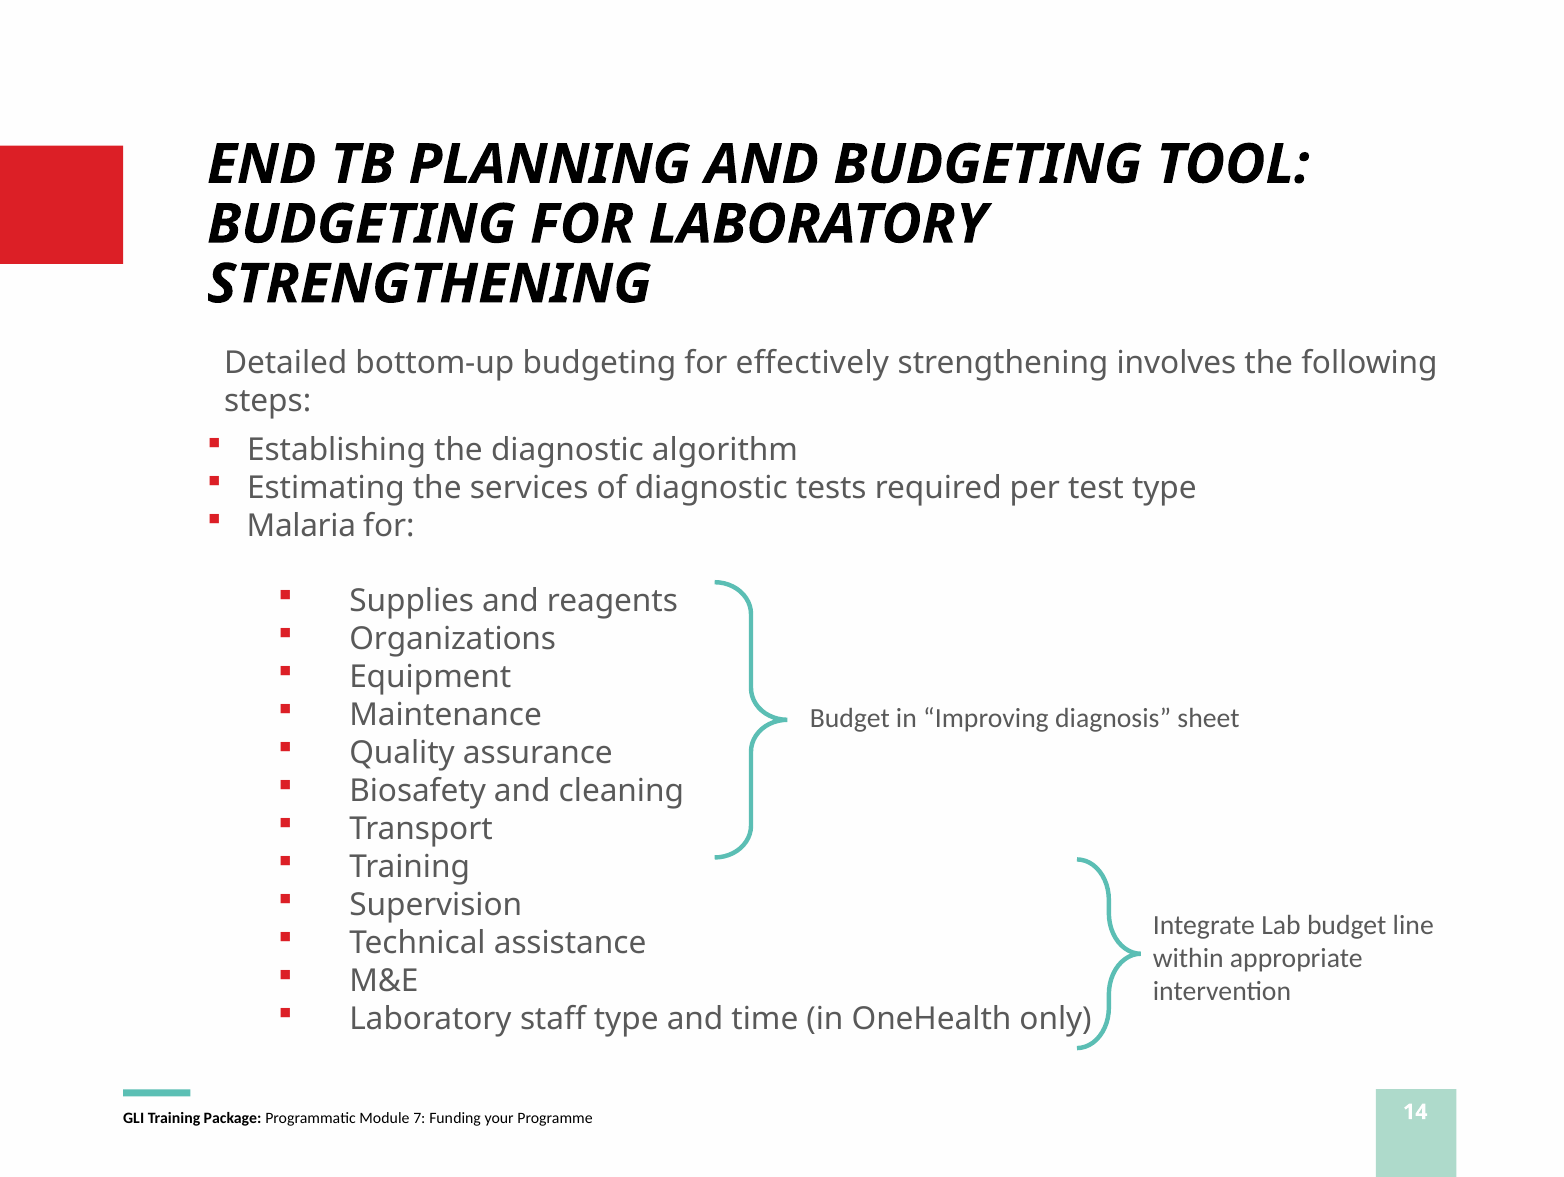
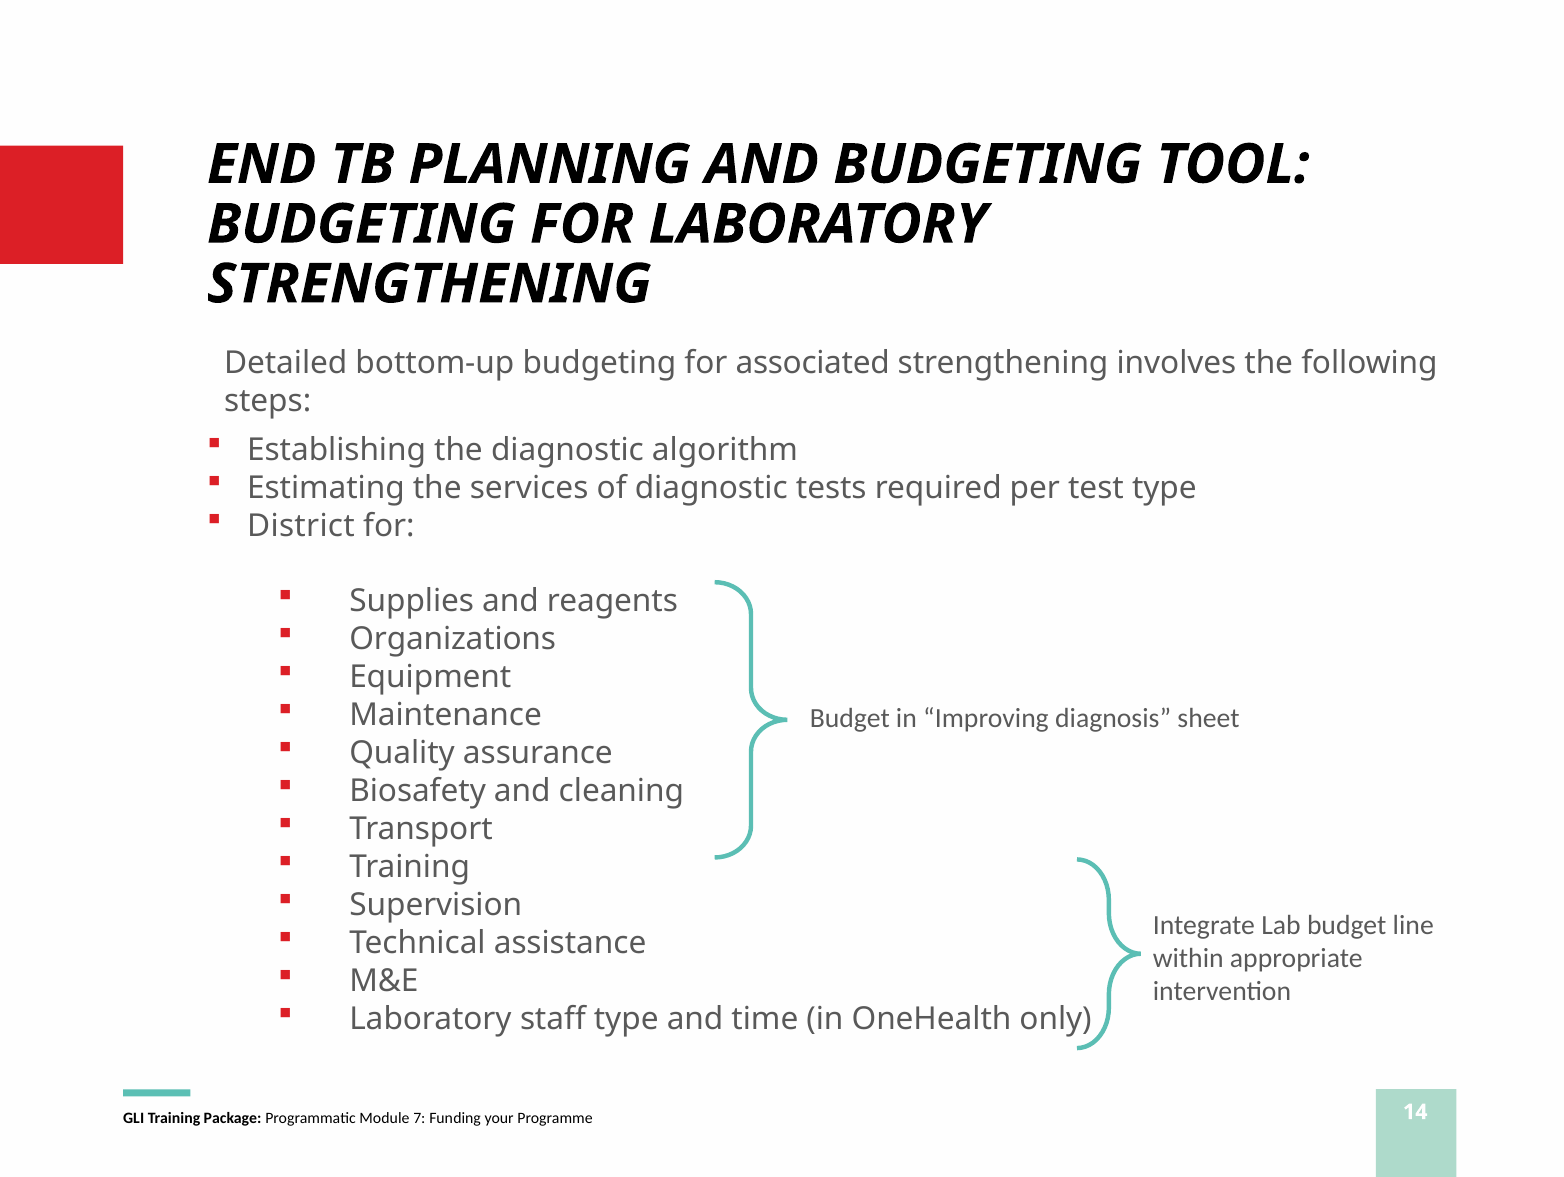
effectively: effectively -> associated (813, 363)
Malaria: Malaria -> District (301, 526)
